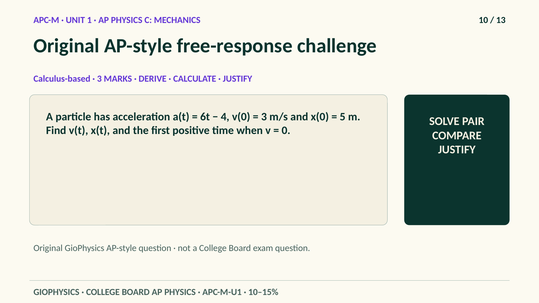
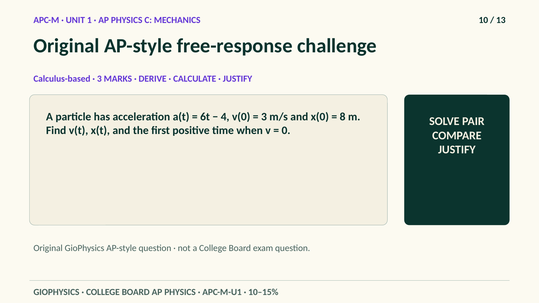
5: 5 -> 8 (343, 117)
